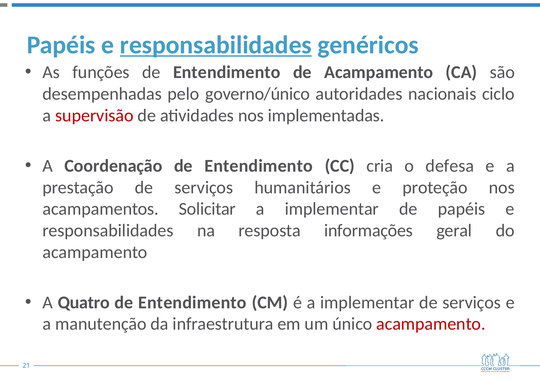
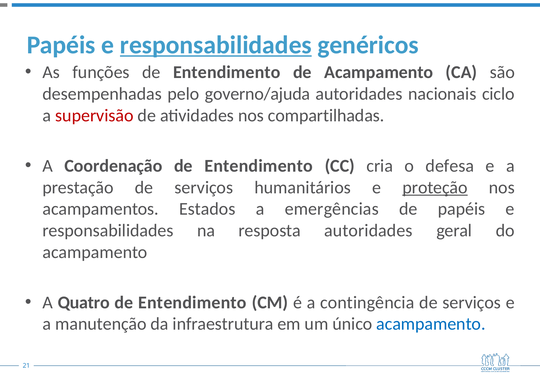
governo/único: governo/único -> governo/ajuda (258, 94)
implementadas: implementadas -> compartilhadas (326, 115)
proteção underline: none -> present (435, 187)
Solicitar: Solicitar -> Estados (207, 209)
implementar: implementar -> emergências (332, 209)
resposta informações: informações -> autoridades (368, 230)
é a implementar: implementar -> contingência (367, 302)
acampamento colour: red -> blue (431, 324)
